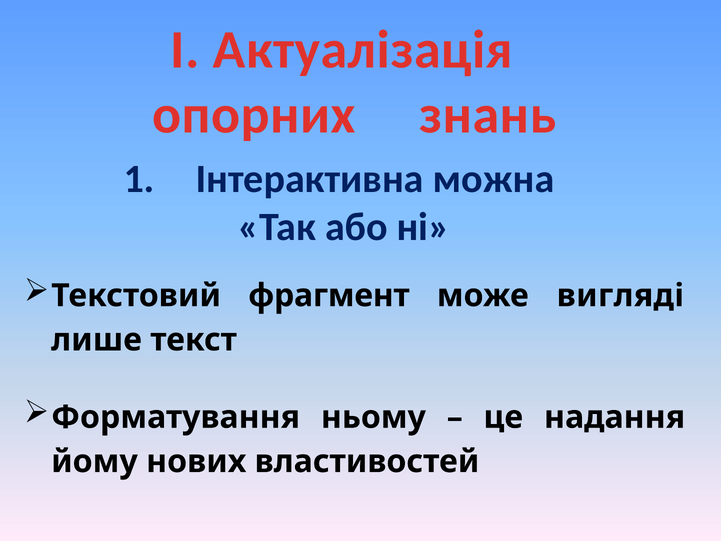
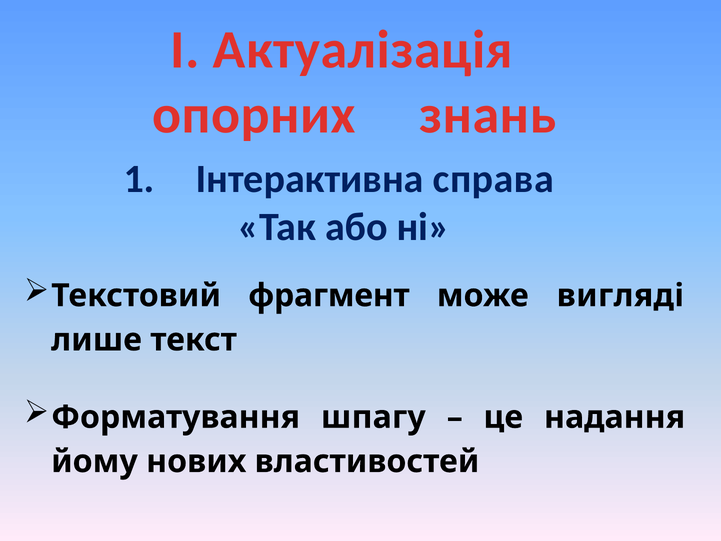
можна: можна -> справа (493, 179)
ньому: ньому -> шпагу (373, 417)
